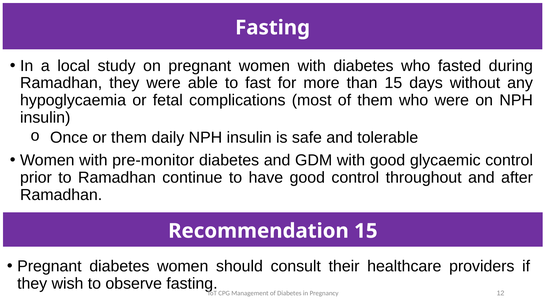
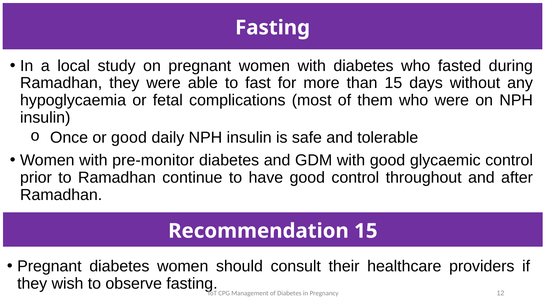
or them: them -> good (129, 138)
